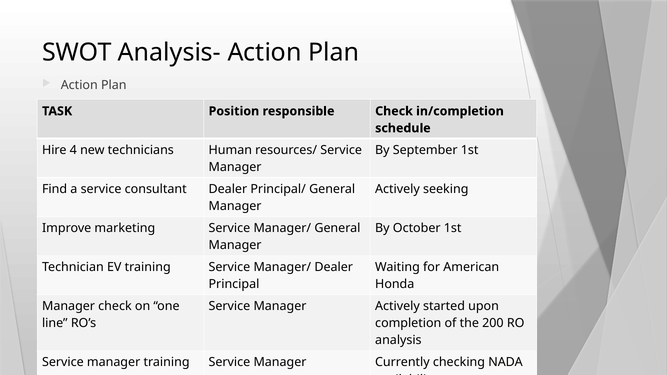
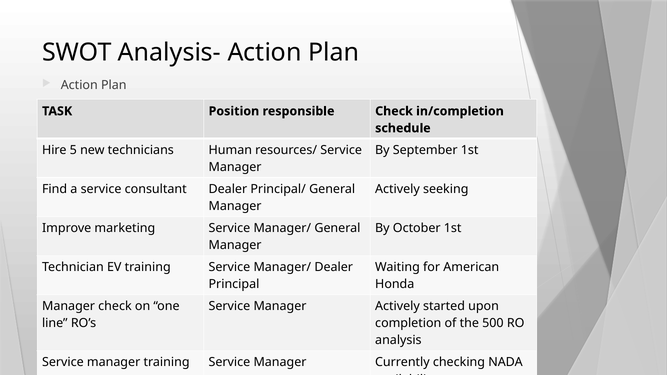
4: 4 -> 5 (73, 150)
200: 200 -> 500 (493, 323)
